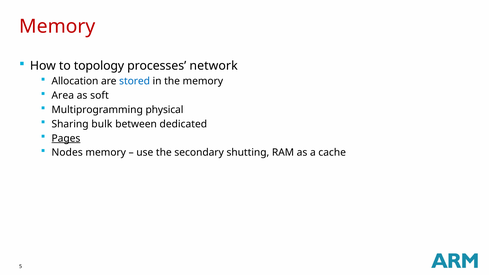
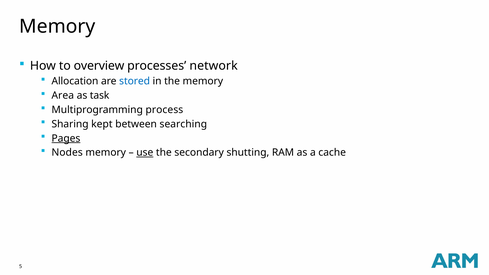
Memory colour: red -> black (57, 26)
topology: topology -> overview (99, 66)
soft: soft -> task (100, 96)
physical: physical -> process (164, 110)
bulk: bulk -> kept (102, 124)
dedicated: dedicated -> searching (183, 124)
use underline: none -> present (145, 153)
